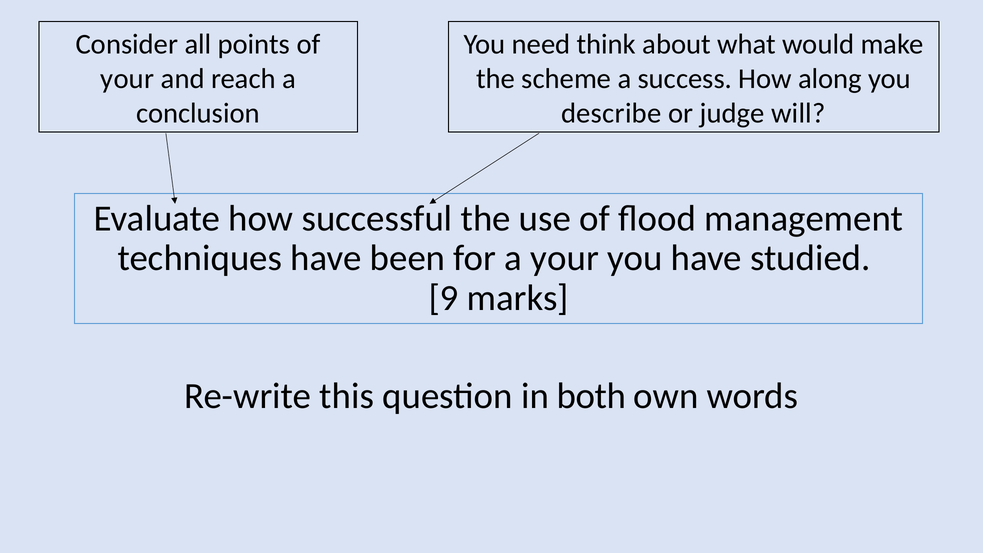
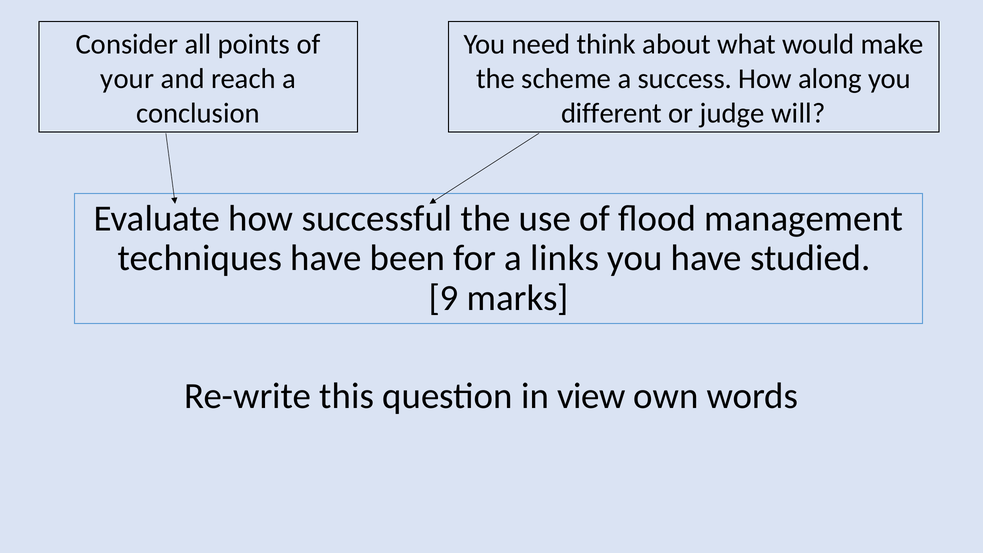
describe: describe -> different (612, 113)
a your: your -> links (565, 258)
both: both -> view (591, 396)
